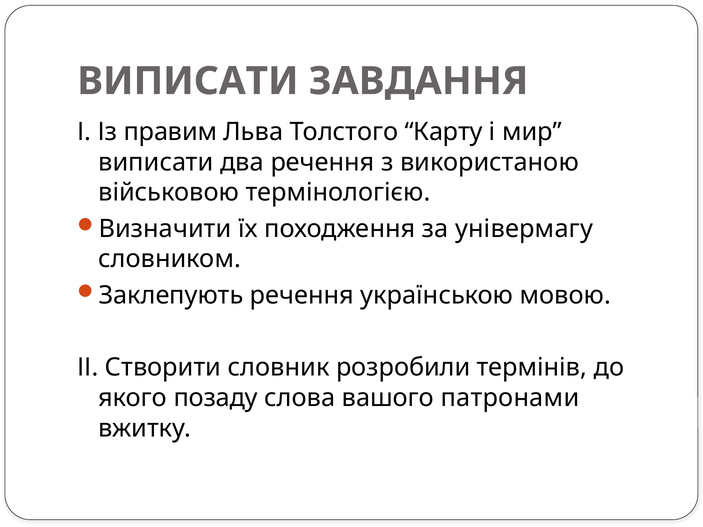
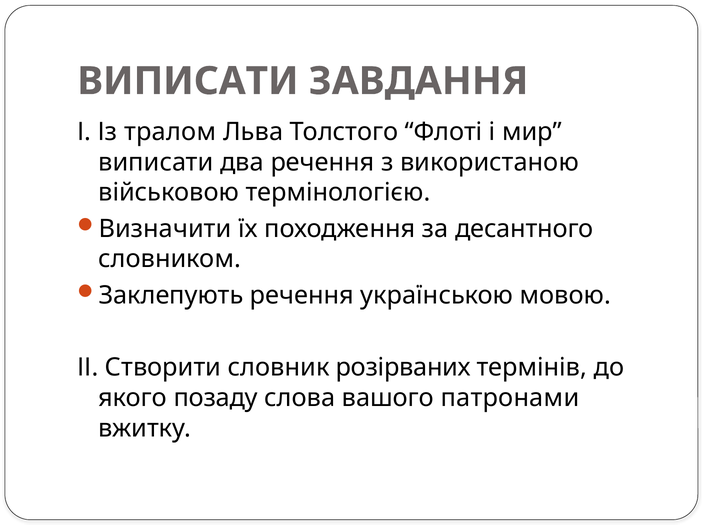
правим: правим -> тралом (170, 132)
Карту: Карту -> Флоті (444, 132)
універмагу: універмагу -> десантного (524, 229)
розробили: розробили -> розірваних (403, 368)
